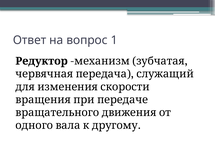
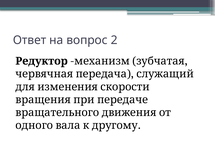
1: 1 -> 2 (114, 40)
